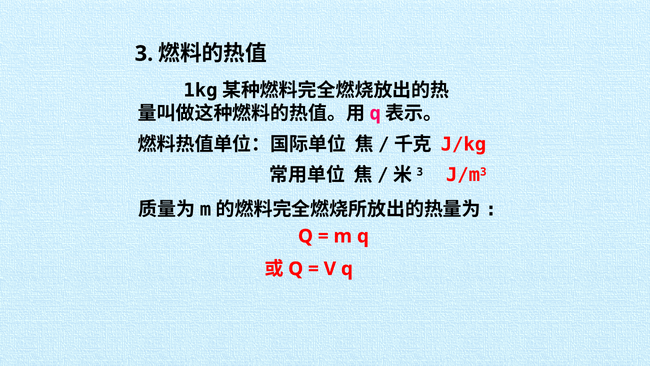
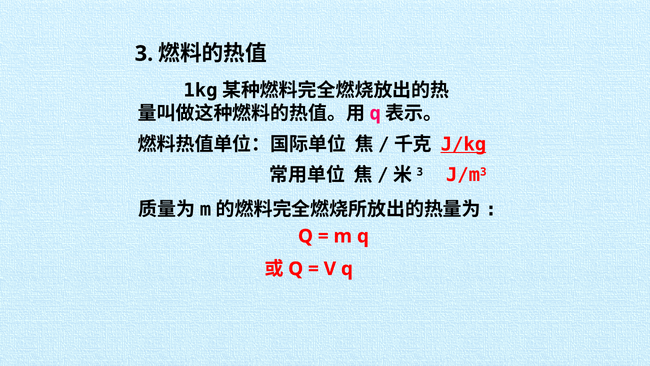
J/kg underline: none -> present (463, 144)
